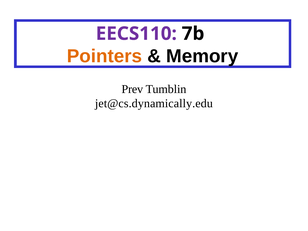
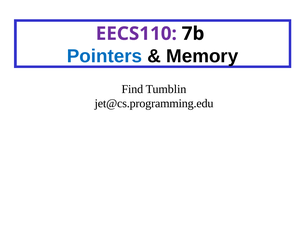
Pointers colour: orange -> blue (105, 56)
Prev: Prev -> Find (132, 89)
jet@cs.dynamically.edu: jet@cs.dynamically.edu -> jet@cs.programming.edu (154, 103)
